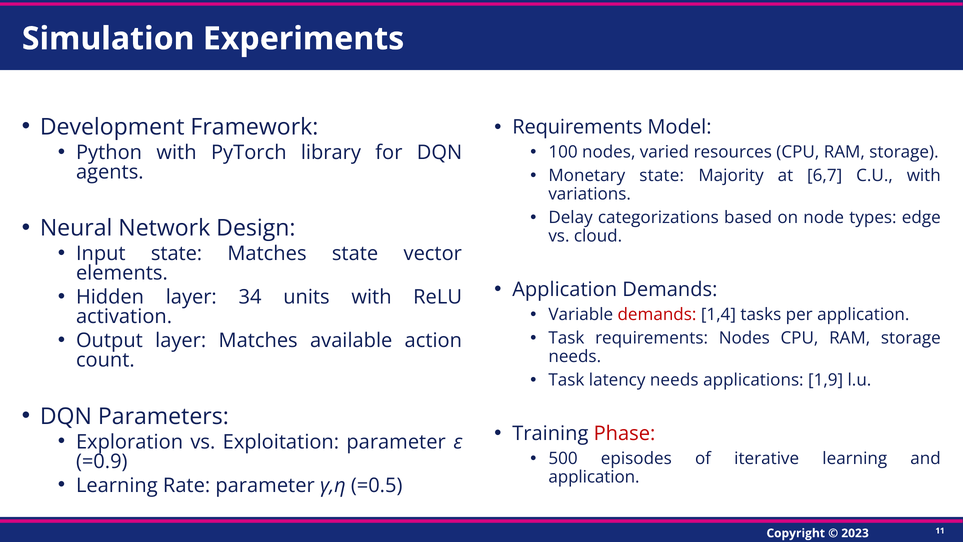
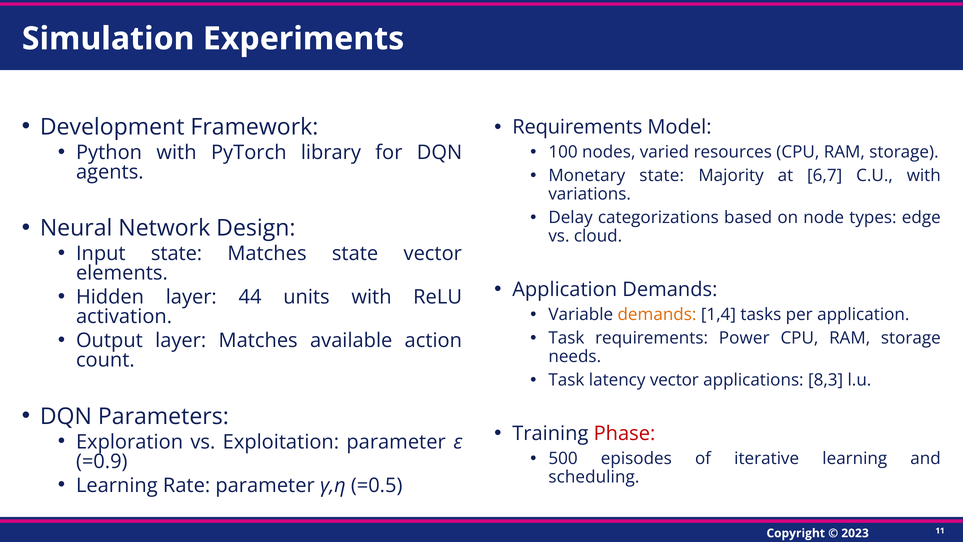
34: 34 -> 44 (250, 297)
demands colour: red -> orange (657, 314)
requirements Nodes: Nodes -> Power (744, 338)
latency needs: needs -> vector (674, 380)
1,9: 1,9 -> 8,3 (826, 380)
application: application -> scheduling (594, 477)
